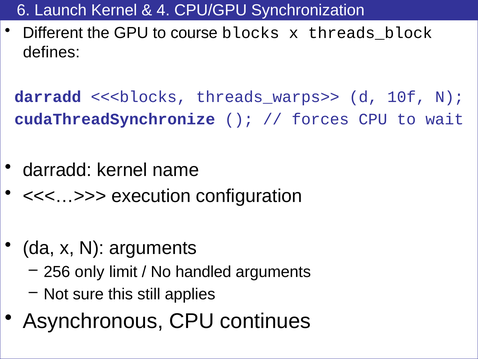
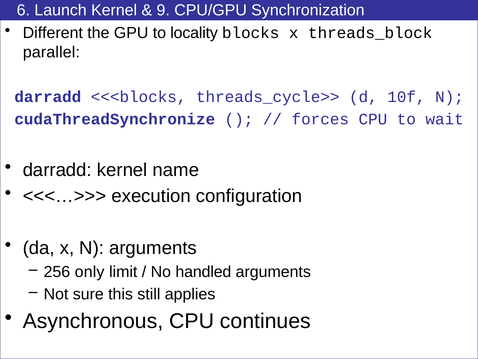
4: 4 -> 9 (163, 10)
course: course -> locality (194, 33)
defines: defines -> parallel (51, 52)
threads_warps>>: threads_warps>> -> threads_cycle>> (268, 97)
